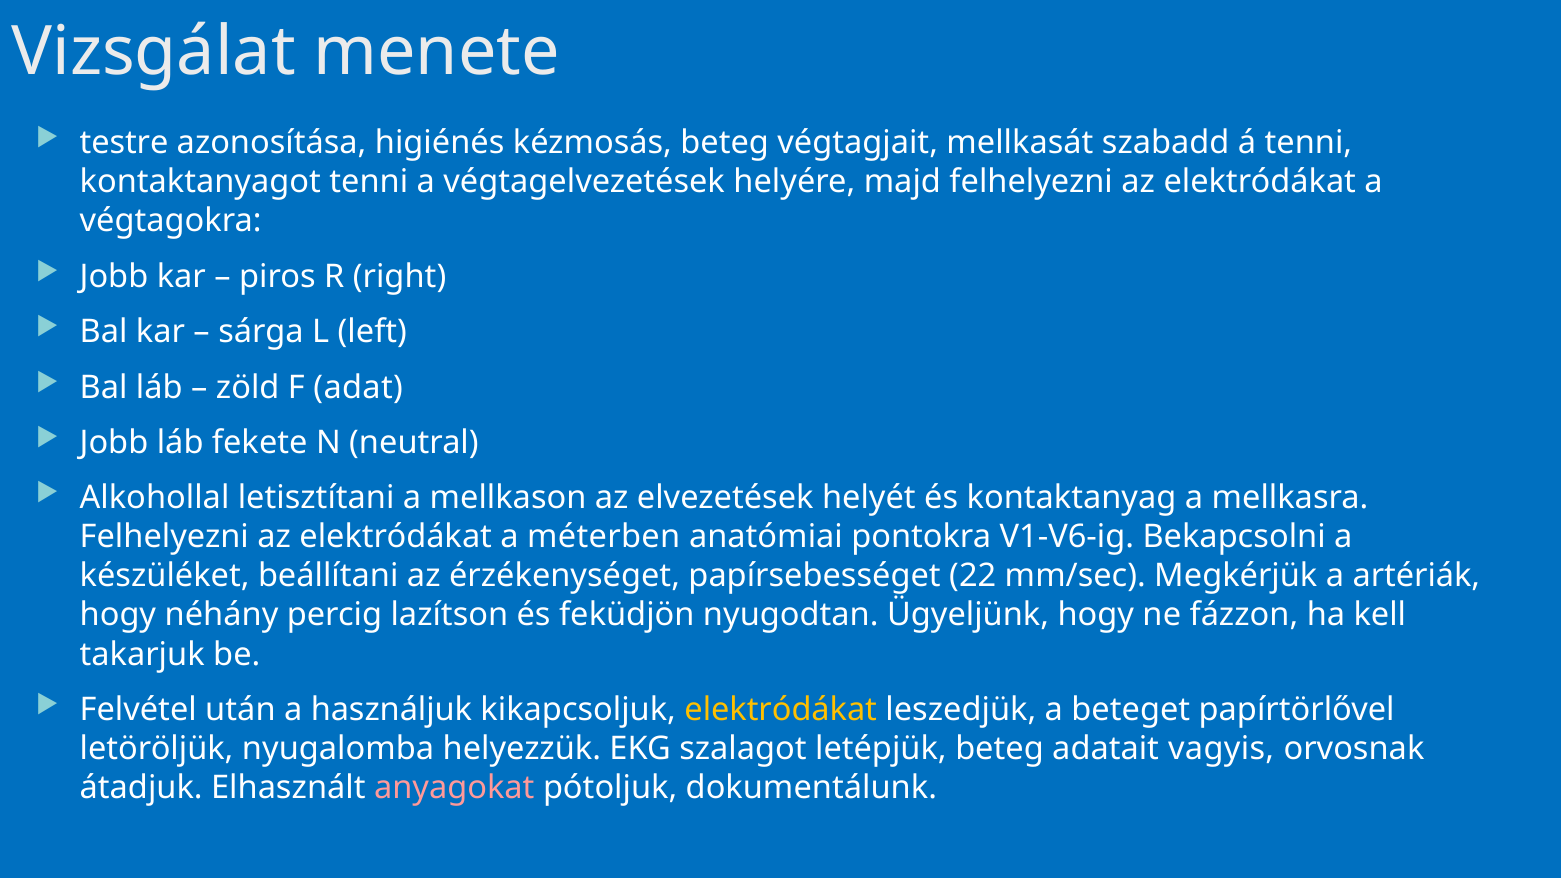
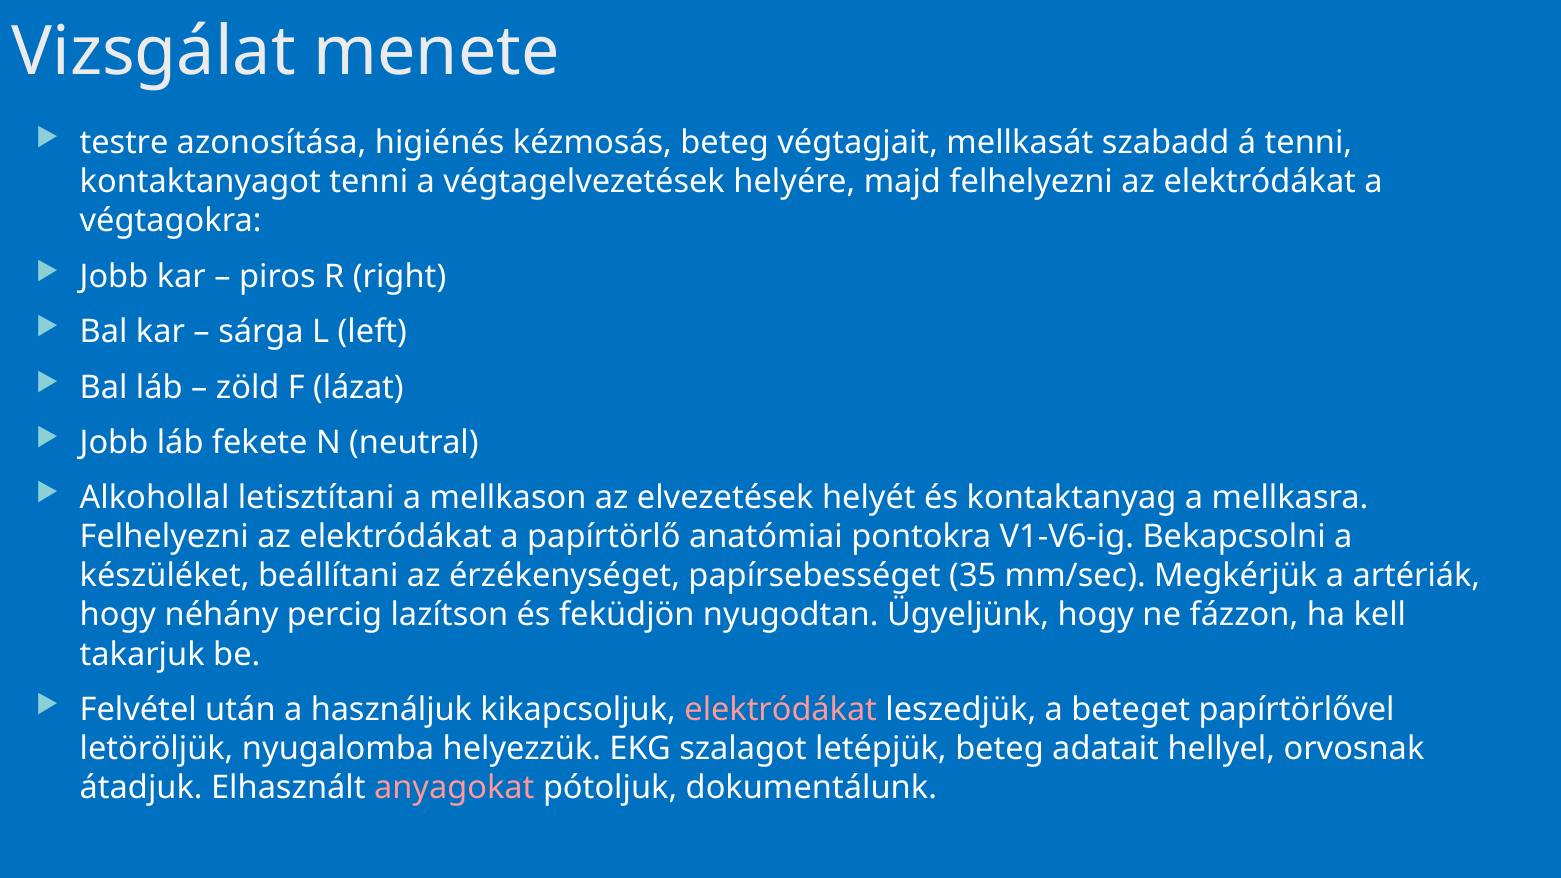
adat: adat -> lázat (358, 387)
méterben: méterben -> papírtörlő (604, 537)
22: 22 -> 35 (973, 576)
elektródákat colour: yellow -> pink (781, 710)
vagyis: vagyis -> hellyel (1221, 749)
